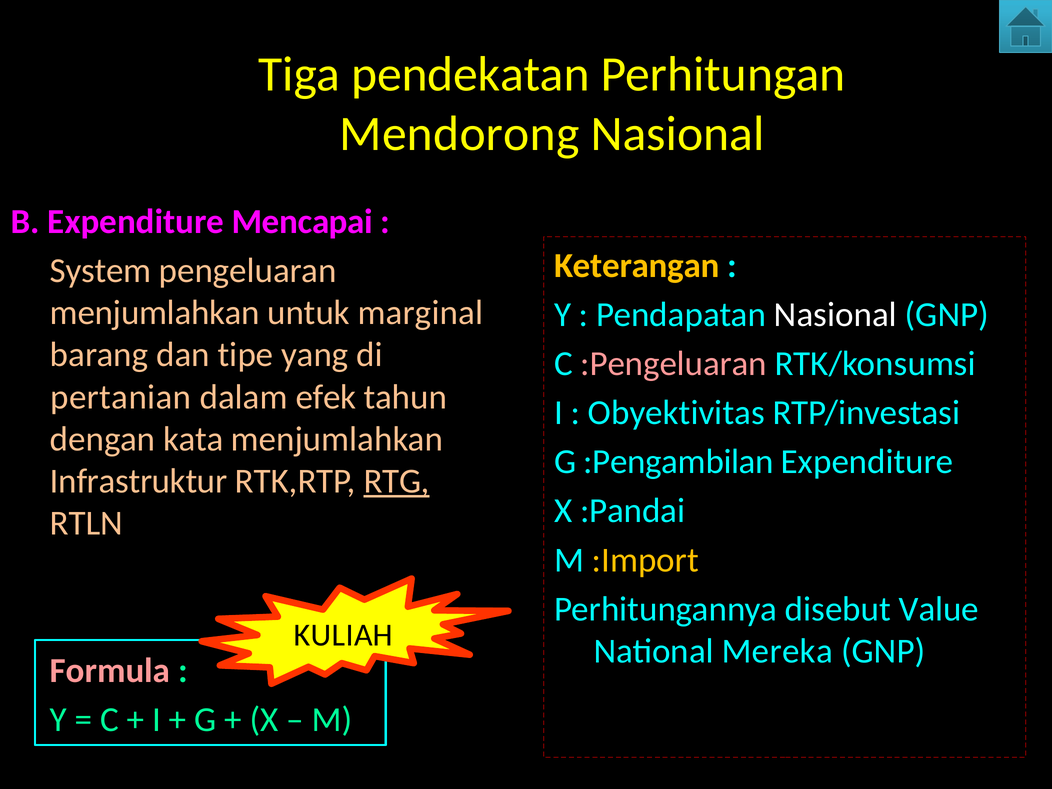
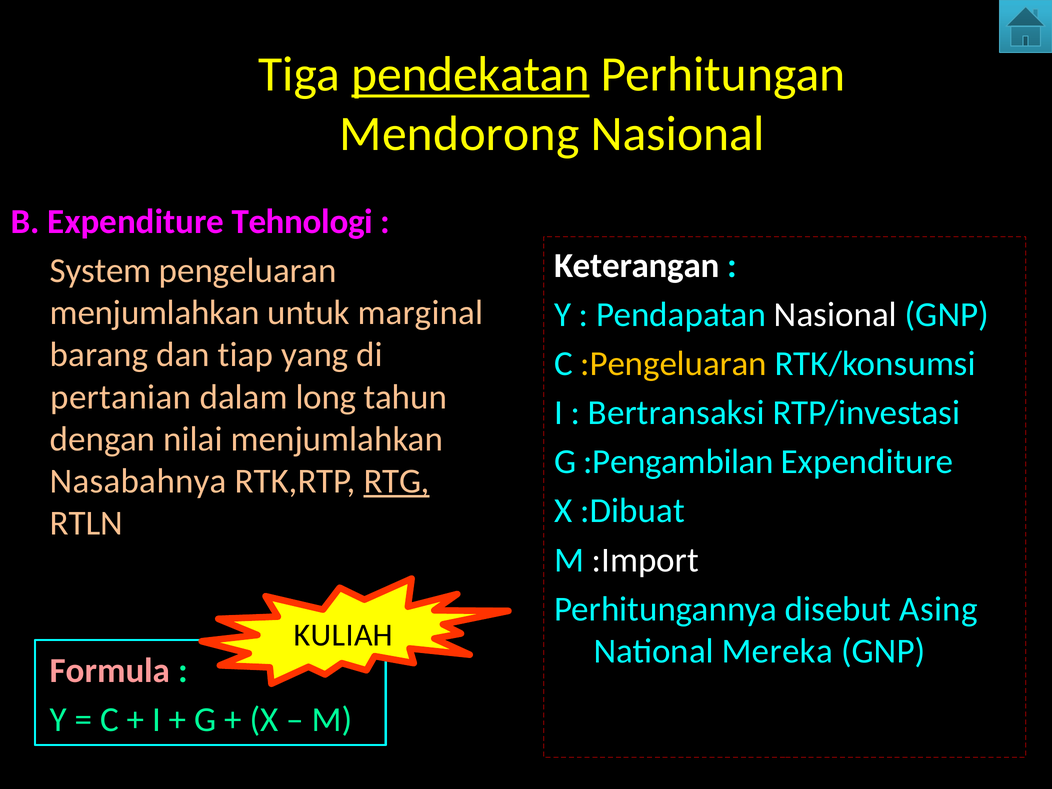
pendekatan underline: none -> present (470, 74)
Mencapai: Mencapai -> Tehnologi (302, 222)
Keterangan colour: yellow -> white (637, 265)
tipe: tipe -> tiap (245, 355)
:Pengeluaran colour: pink -> yellow (674, 364)
efek: efek -> long (326, 397)
Obyektivitas: Obyektivitas -> Bertransaksi (676, 413)
kata: kata -> nilai (193, 439)
Infrastruktur: Infrastruktur -> Nasabahnya (138, 481)
:Pandai: :Pandai -> :Dibuat (633, 511)
:Import colour: yellow -> white (645, 560)
Value: Value -> Asing (939, 609)
